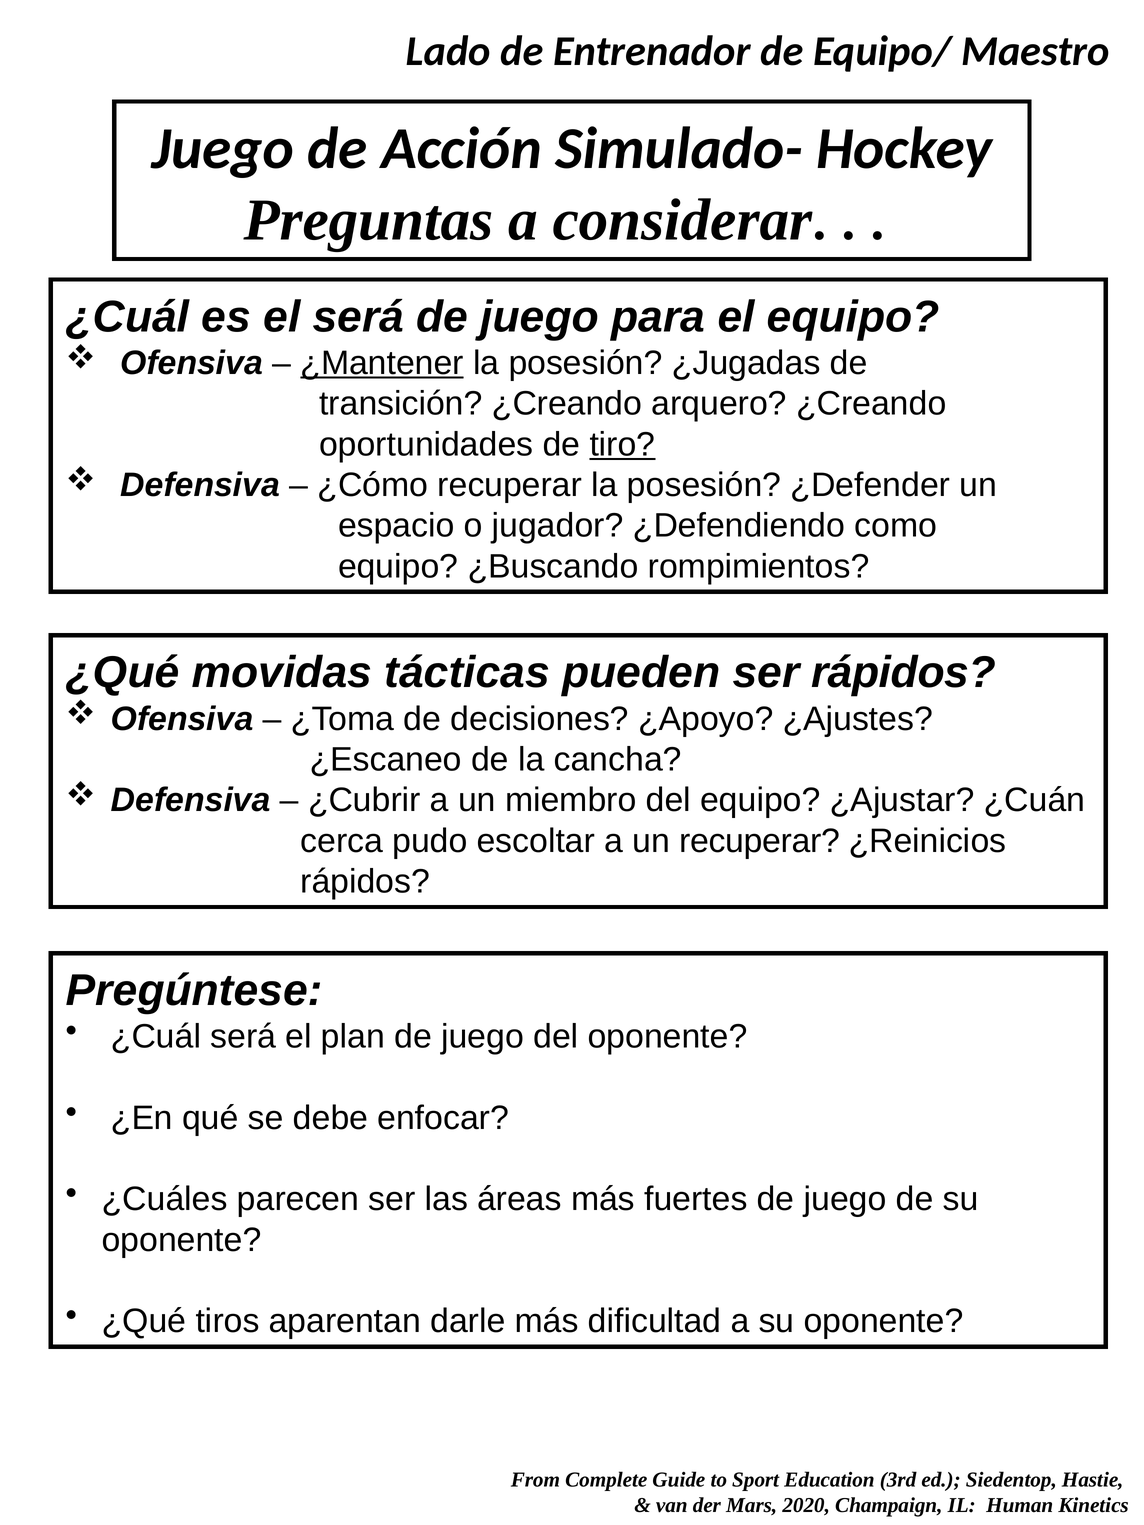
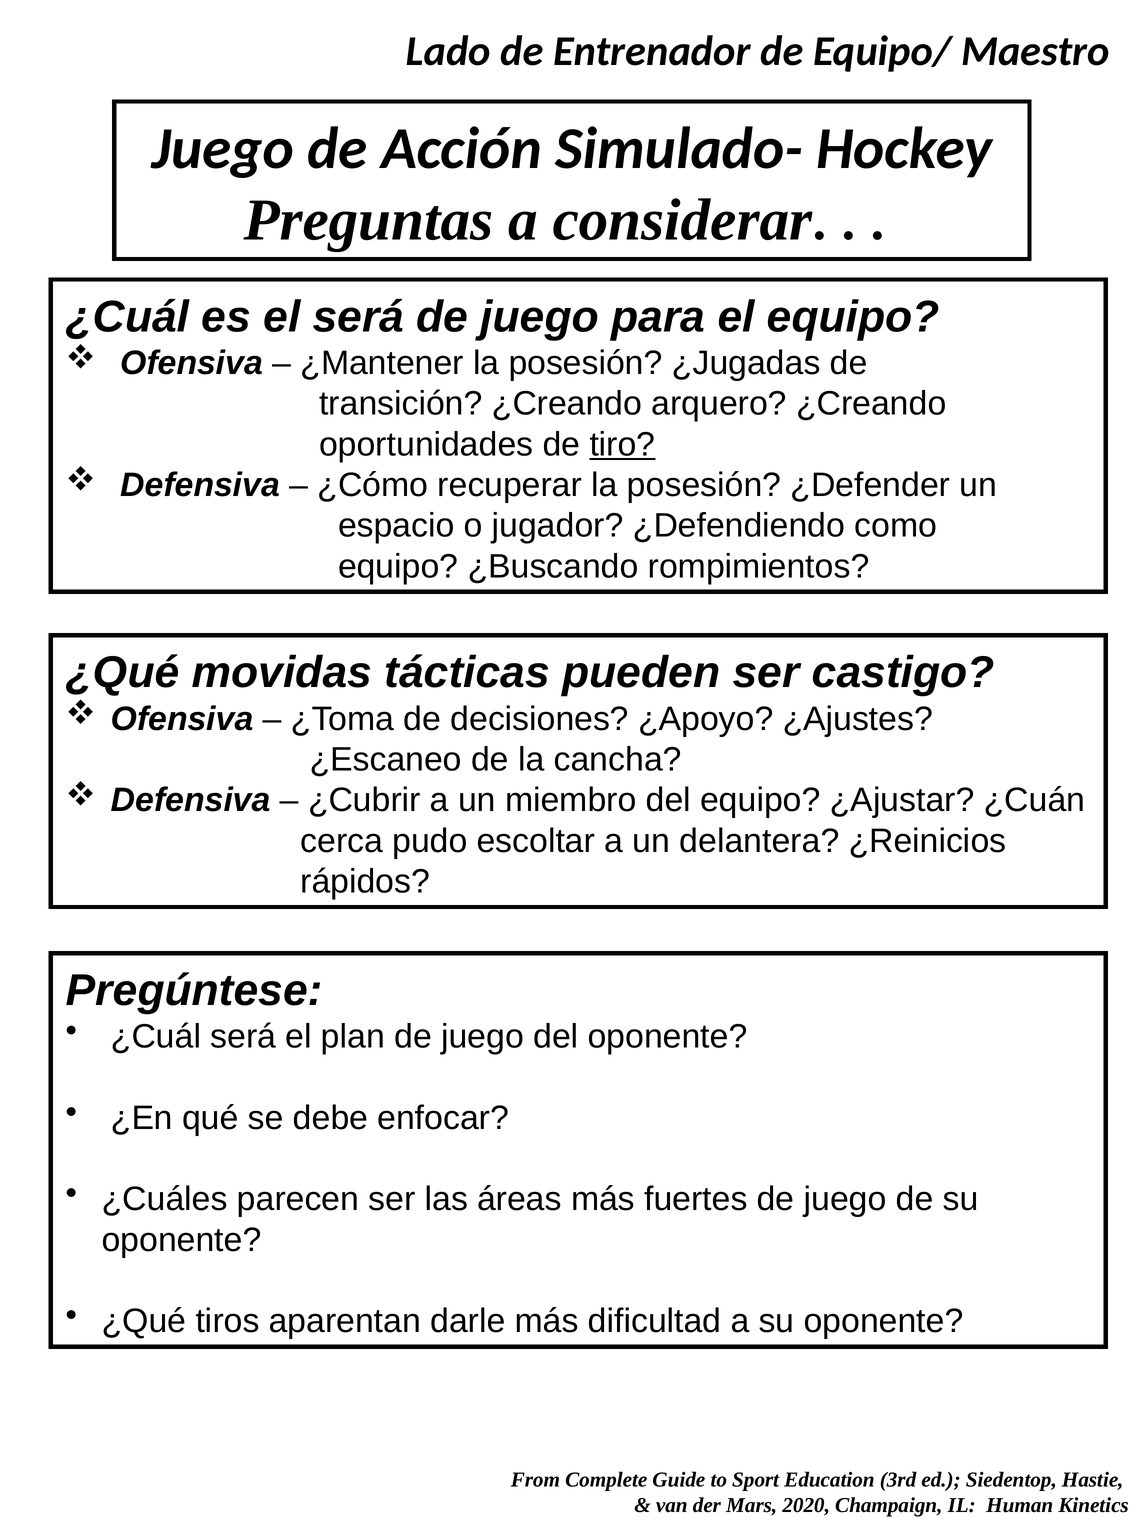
¿Mantener underline: present -> none (382, 363)
ser rápidos: rápidos -> castigo (903, 673)
un recuperar: recuperar -> delantera (759, 841)
